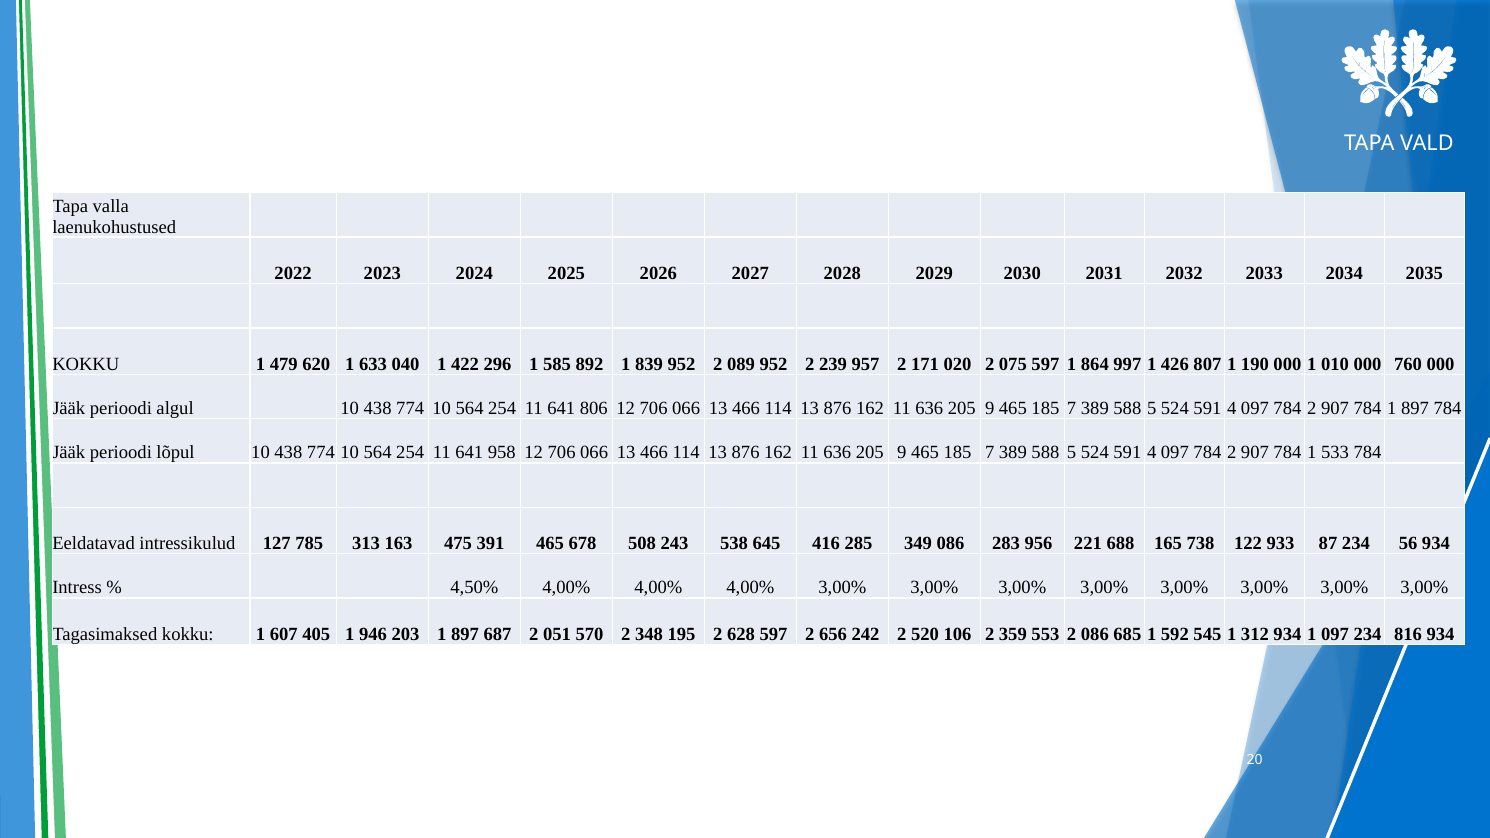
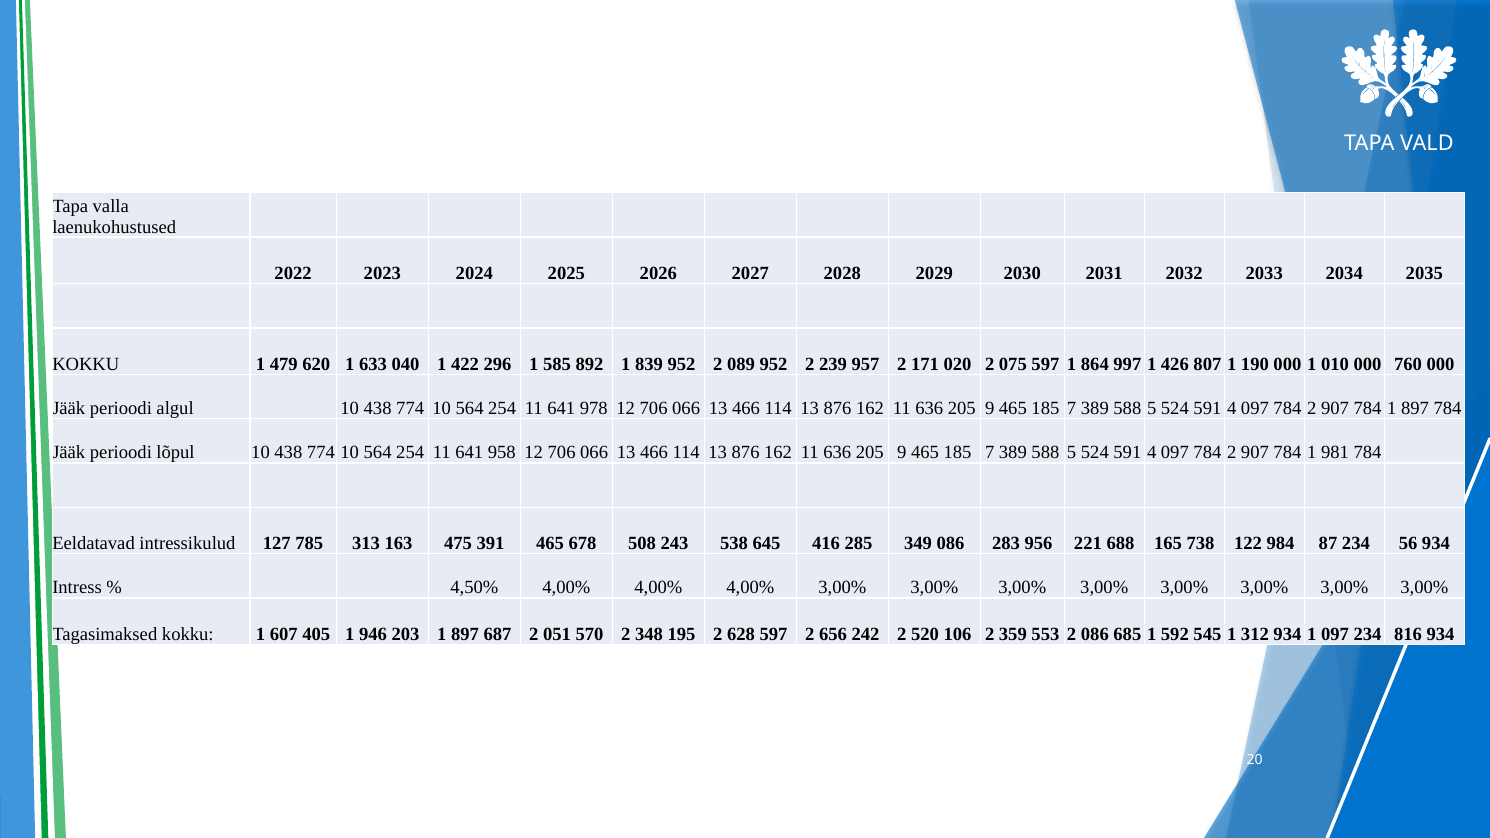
806: 806 -> 978 (594, 409)
533: 533 -> 981 (1335, 453)
933: 933 -> 984 (1281, 544)
